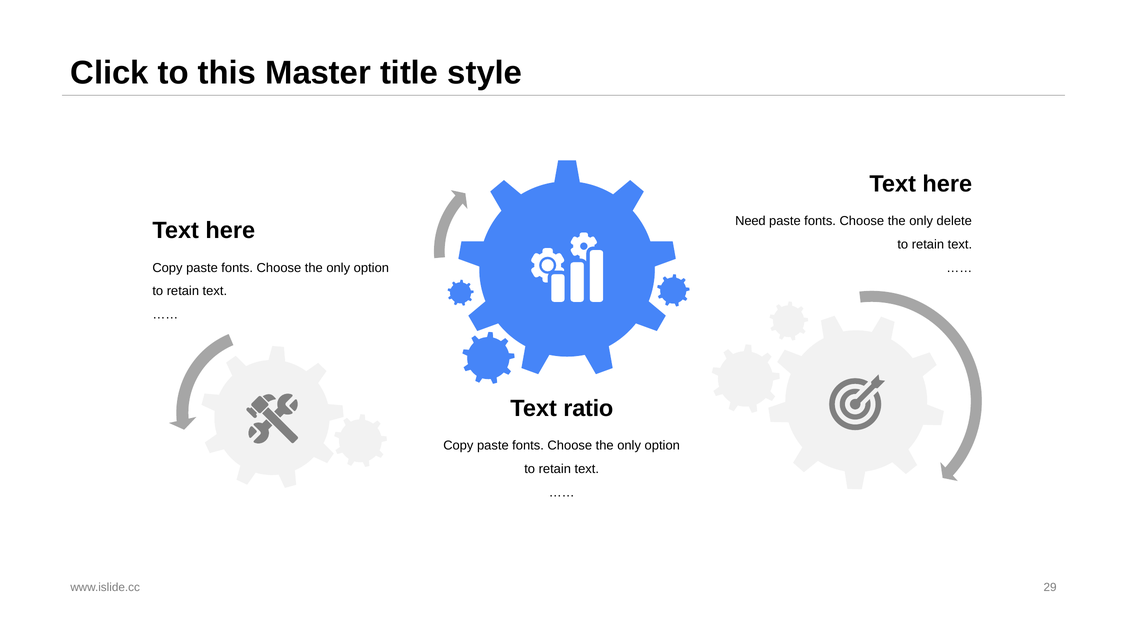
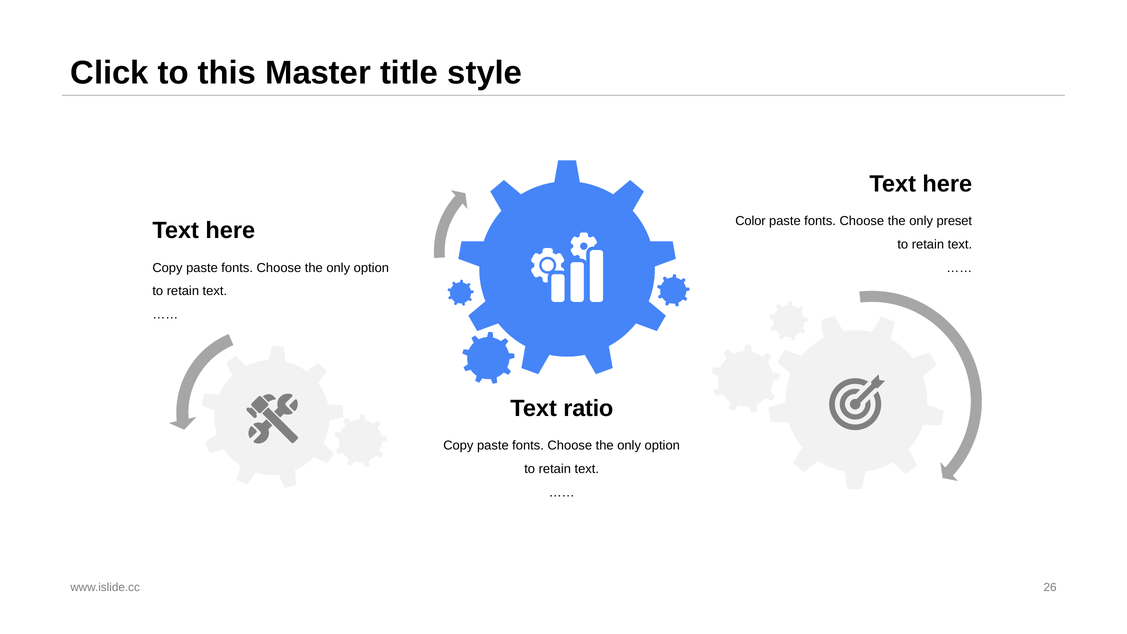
Need: Need -> Color (750, 221)
delete: delete -> preset (954, 221)
29: 29 -> 26 (1050, 587)
